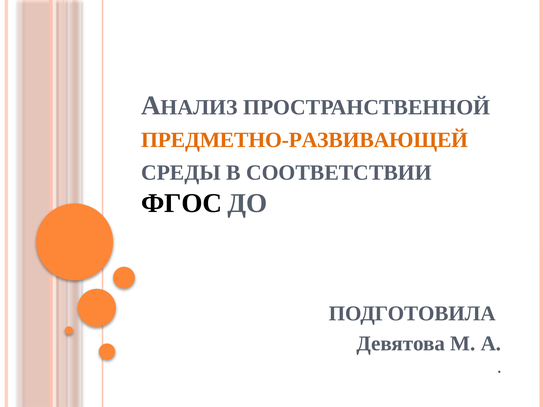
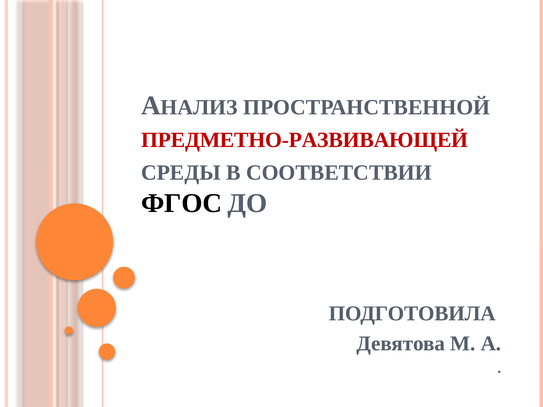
ПРЕДМЕТНО-РАЗВИВАЮЩЕЙ colour: orange -> red (305, 140)
